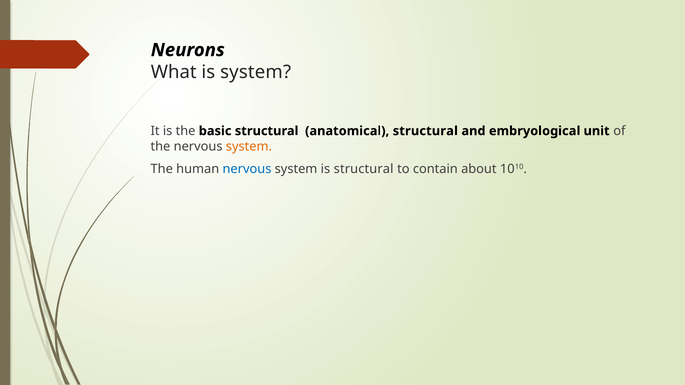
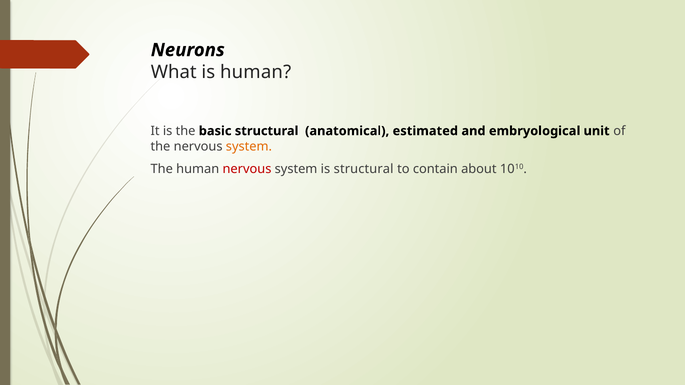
is system: system -> human (256, 72)
anatomical structural: structural -> estimated (425, 131)
nervous colour: blue -> red (247, 169)
